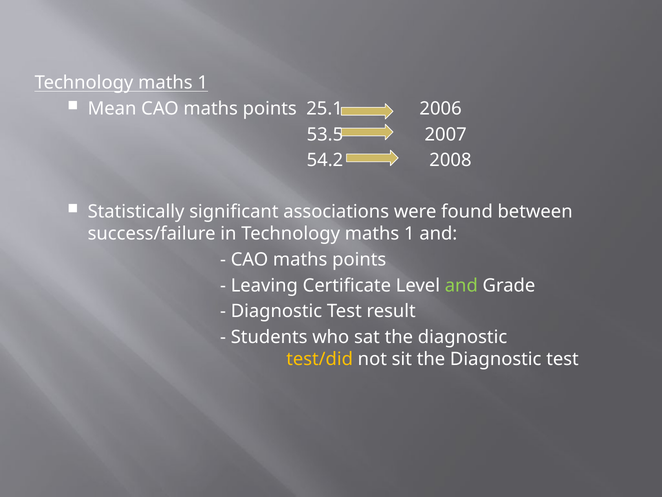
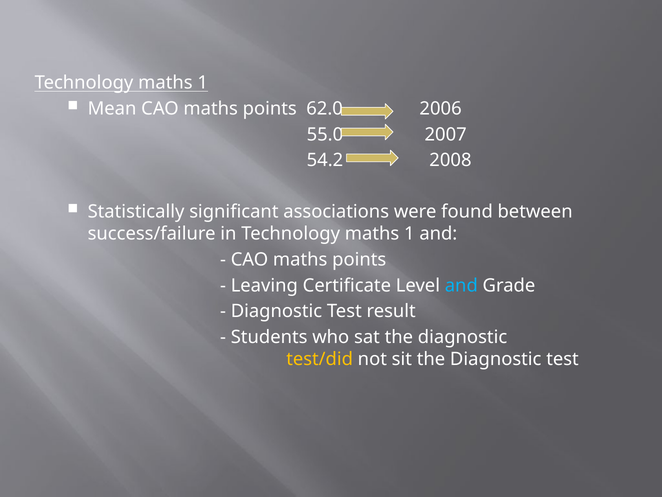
25.1: 25.1 -> 62.0 (325, 109)
53.5: 53.5 -> 55.0 (325, 134)
and colour: light green -> light blue (461, 285)
